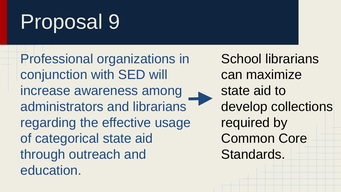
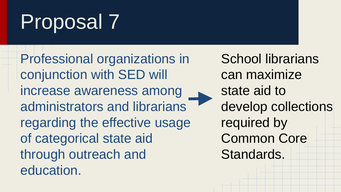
9: 9 -> 7 (114, 22)
